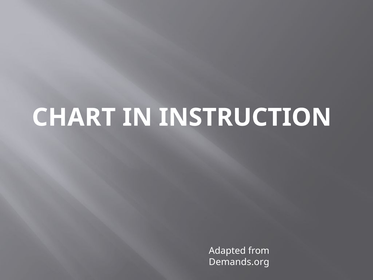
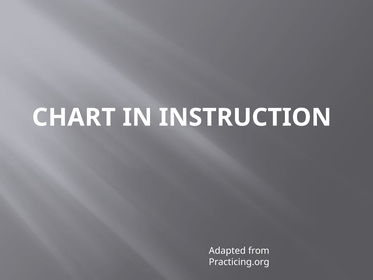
Demands.org: Demands.org -> Practicing.org (239, 262)
